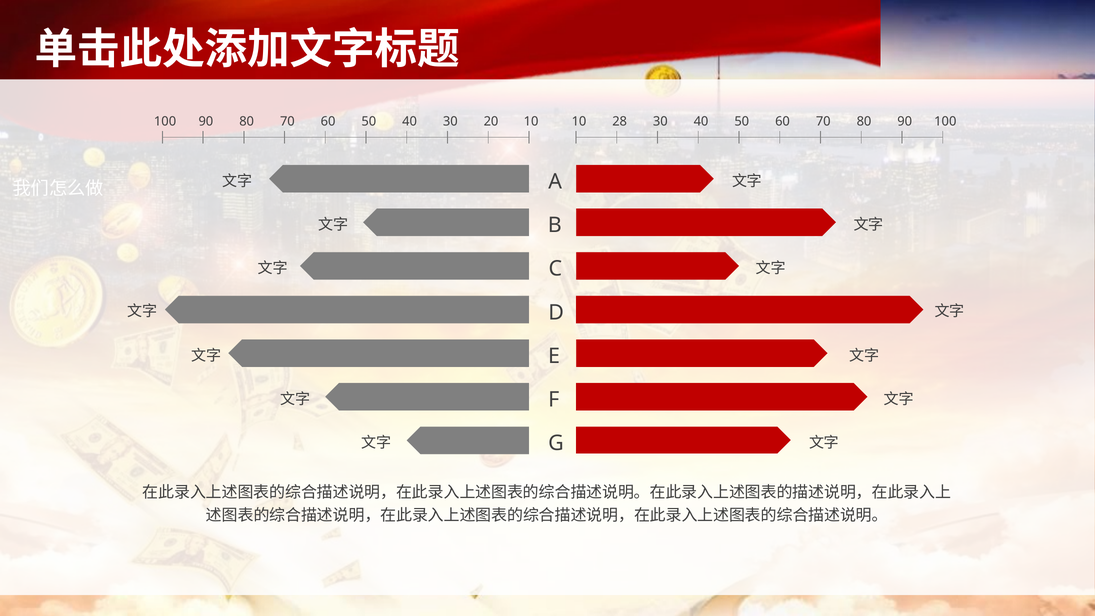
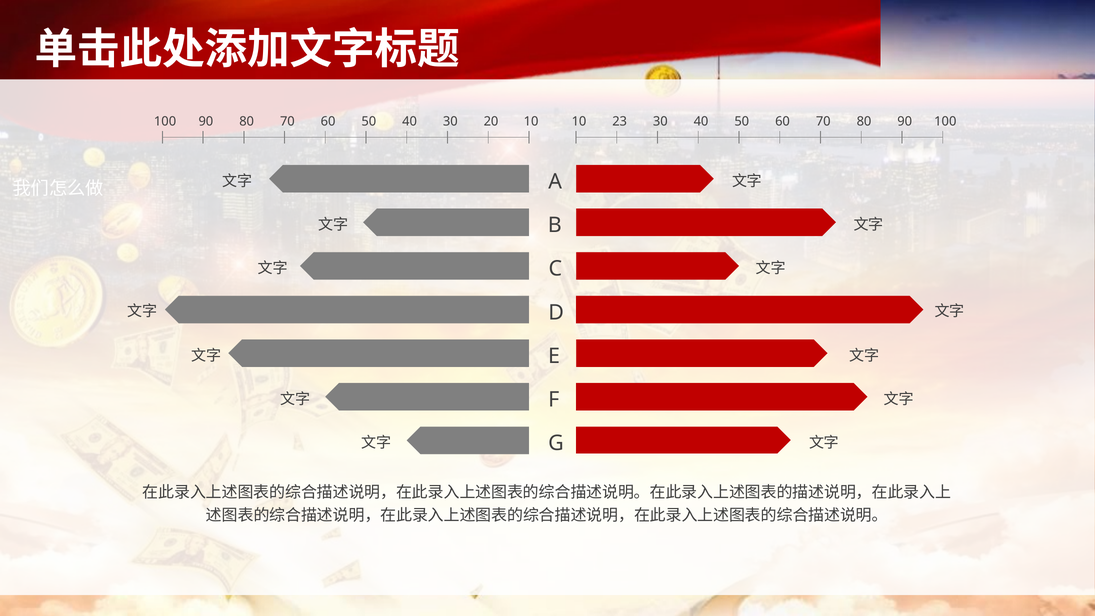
28: 28 -> 23 (620, 122)
